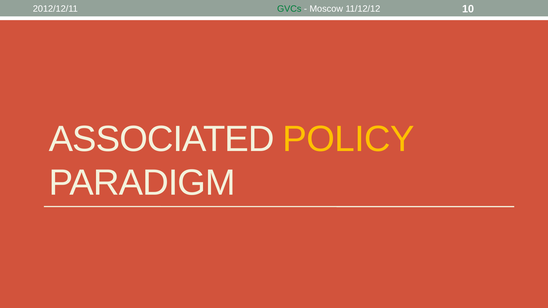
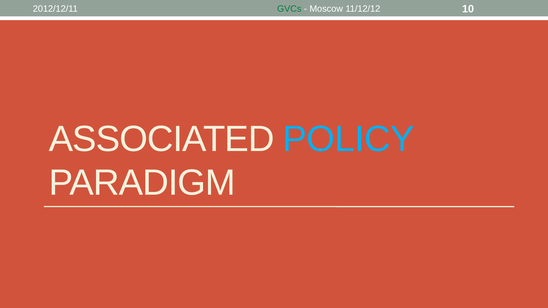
POLICY colour: yellow -> light blue (349, 139)
